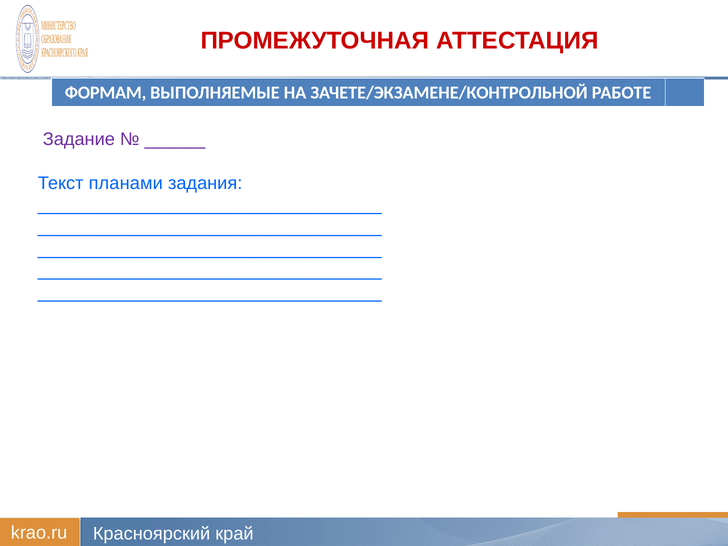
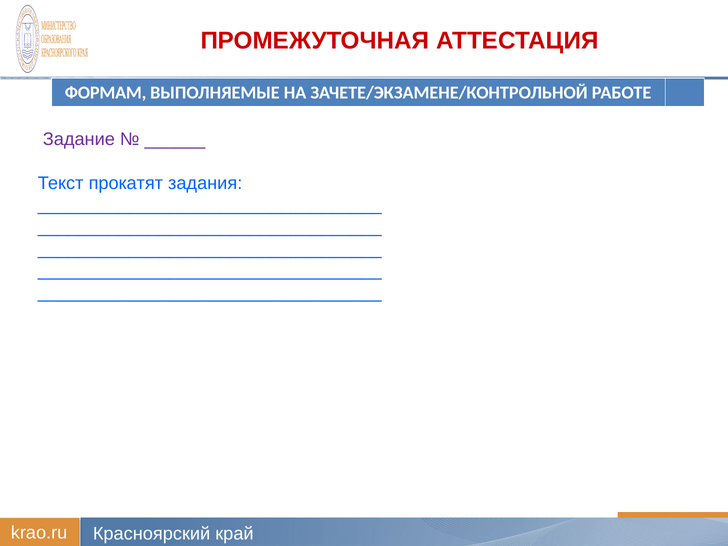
планами: планами -> прокатят (126, 183)
